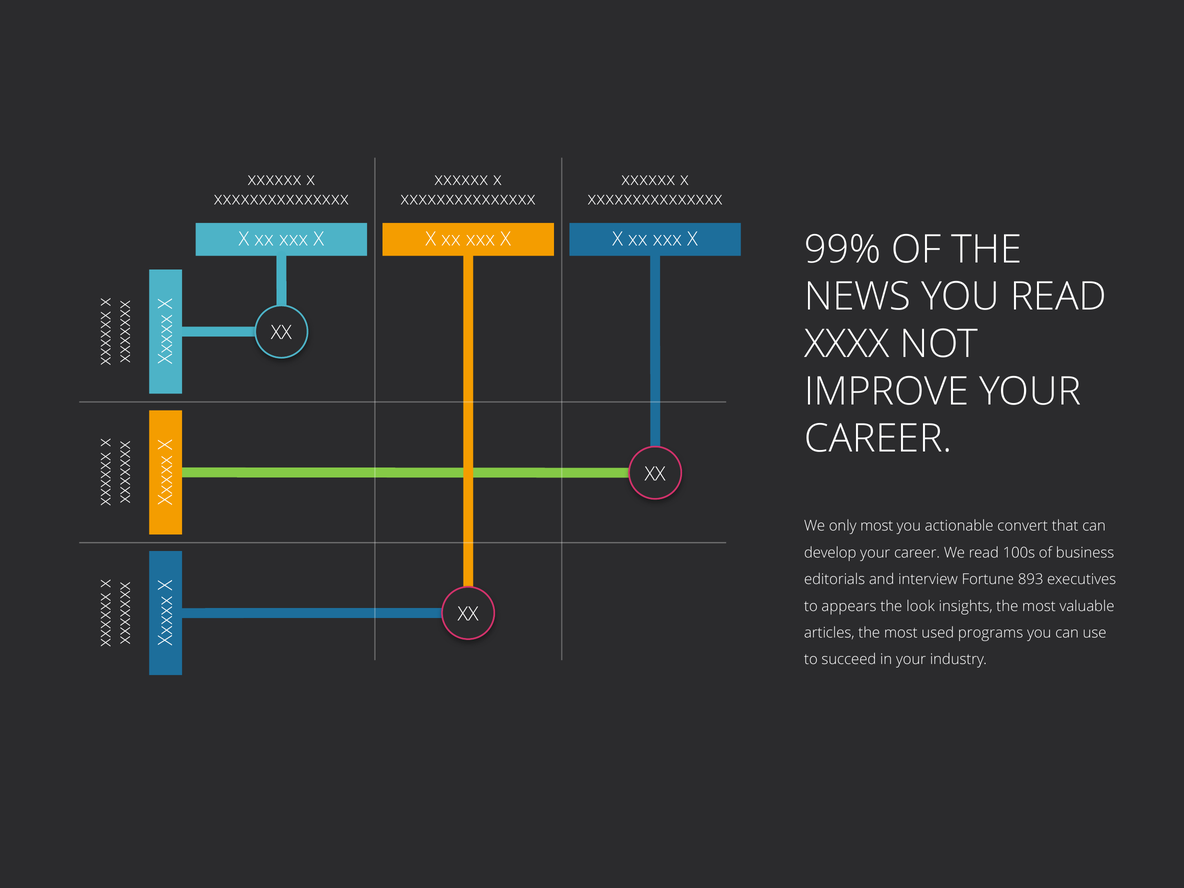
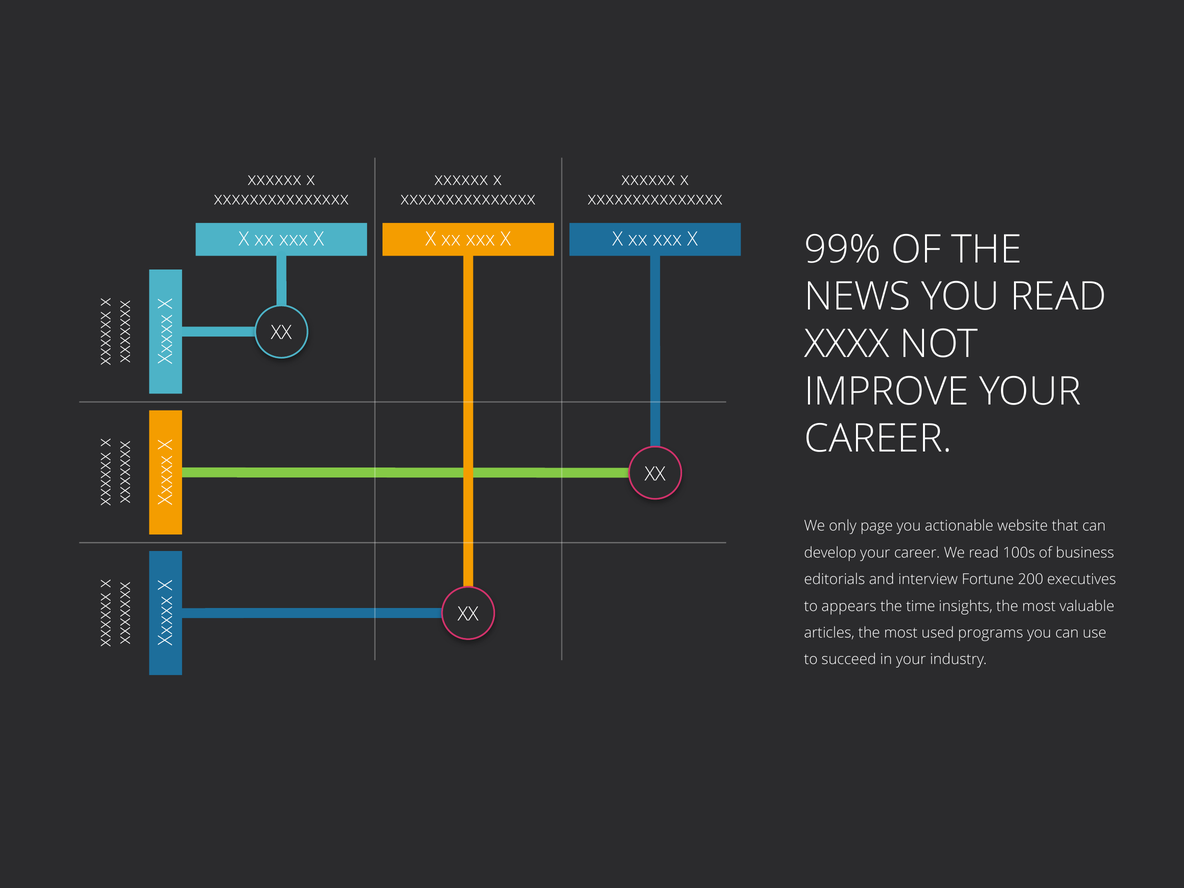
only most: most -> page (877, 526)
convert: convert -> website (1023, 526)
893: 893 -> 200 (1031, 579)
look: look -> time (921, 606)
